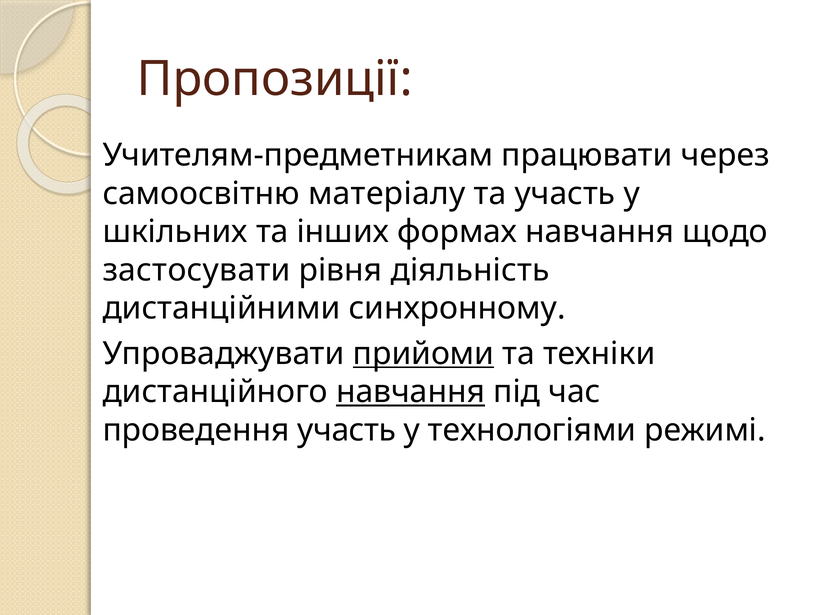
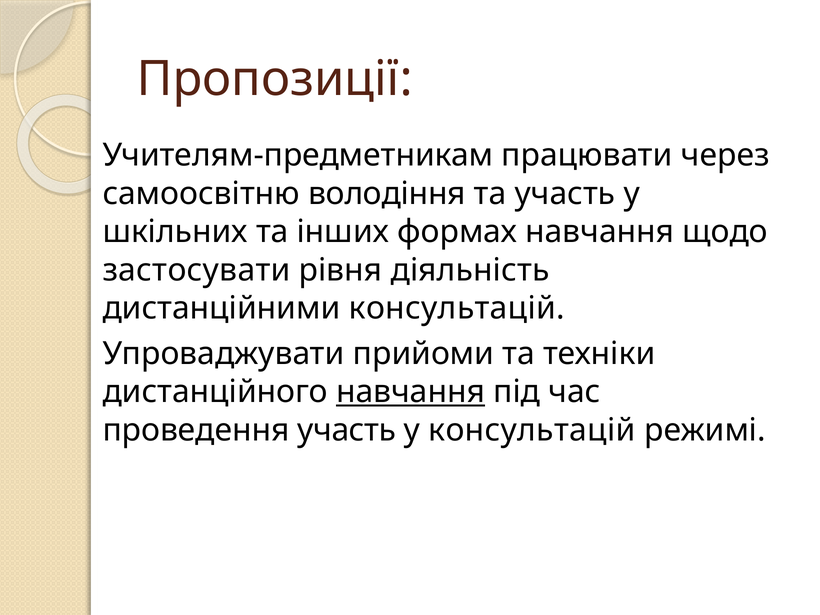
матеріалу: матеріалу -> володіння (387, 194)
дистанційними синхронному: синхронному -> консультацій (457, 308)
прийоми underline: present -> none (424, 354)
у технологіями: технологіями -> консультацій (532, 430)
